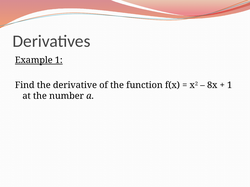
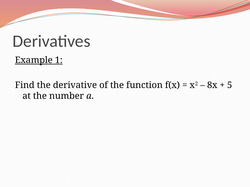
1: 1 -> 5 (230, 85)
